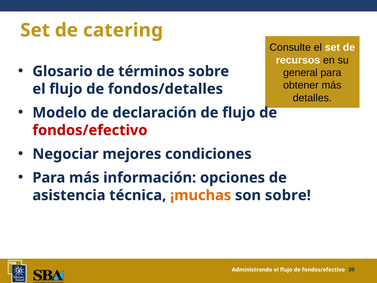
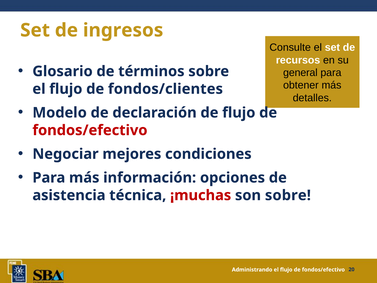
catering: catering -> ingresos (123, 30)
fondos/detalles: fondos/detalles -> fondos/clientes (165, 89)
¡muchas colour: orange -> red (201, 195)
